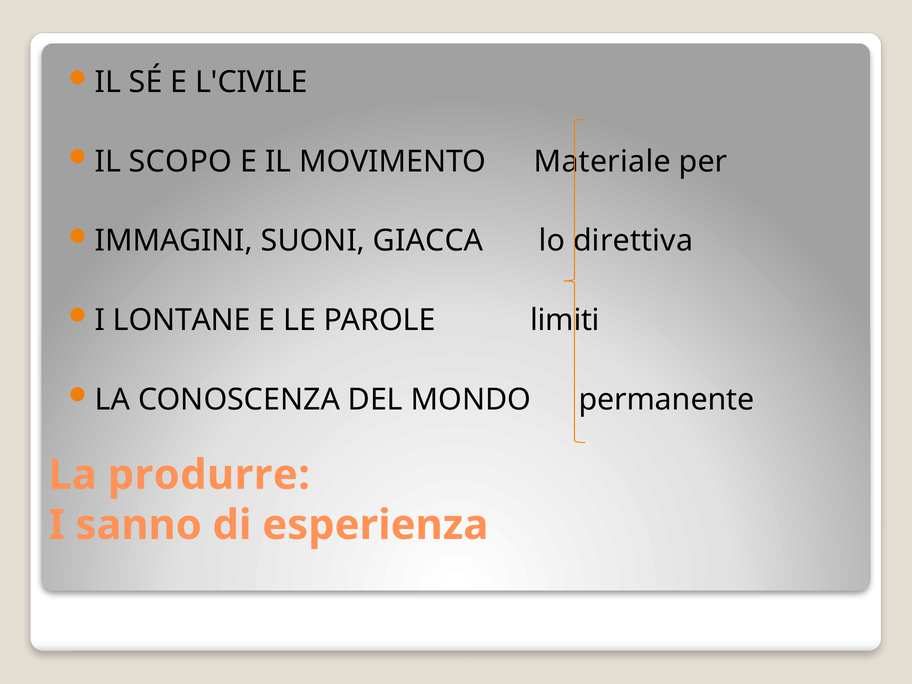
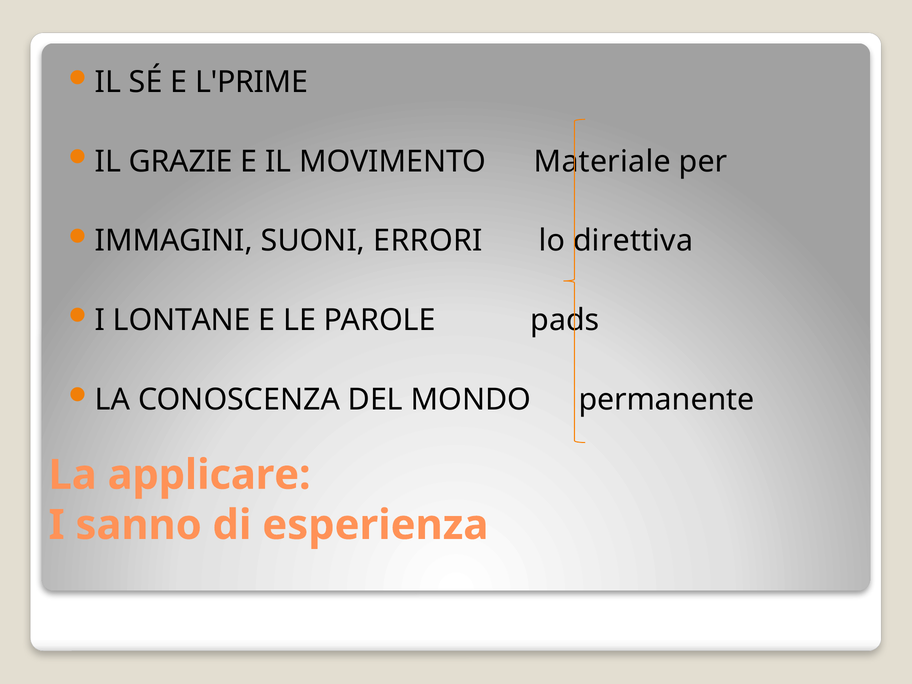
L'CIVILE: L'CIVILE -> L'PRIME (252, 82)
SCOPO: SCOPO -> GRAZIE (181, 162)
GIACCA: GIACCA -> ERRORI (428, 241)
limiti: limiti -> pads (565, 320)
produrre: produrre -> applicare (209, 475)
